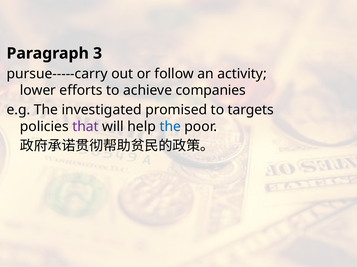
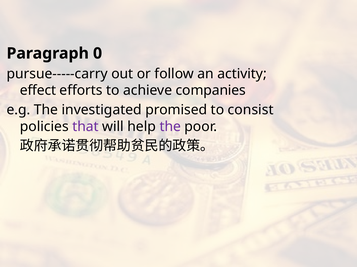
3: 3 -> 0 (98, 54)
lower: lower -> effect (38, 91)
targets: targets -> consist (251, 110)
the colour: blue -> purple (170, 127)
